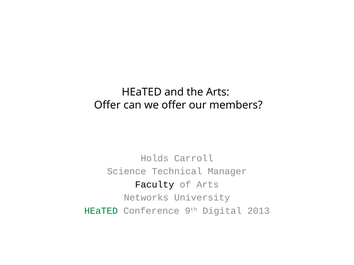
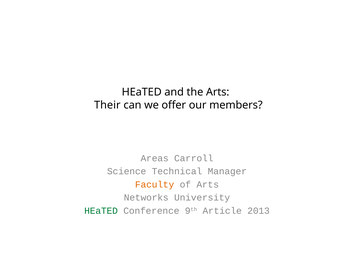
Offer: Offer -> Their (107, 105)
Holds: Holds -> Areas (155, 158)
Faculty colour: black -> orange (155, 185)
Digital: Digital -> Article (222, 211)
